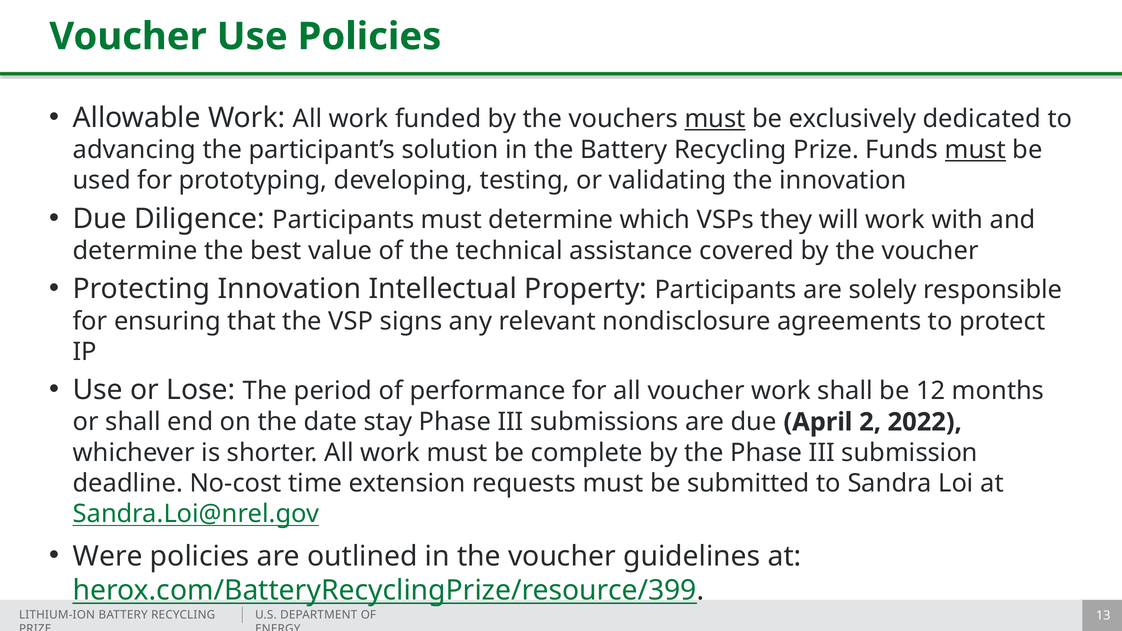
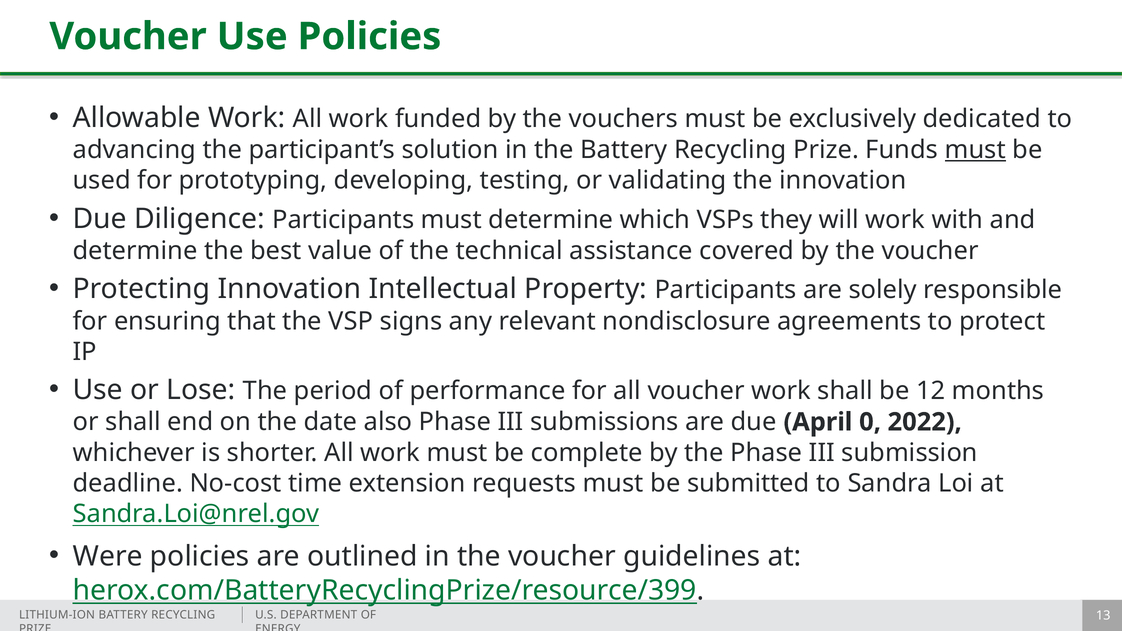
must underline: present -> none (715, 119)
stay: stay -> also (388, 422)
2: 2 -> 0 (870, 422)
